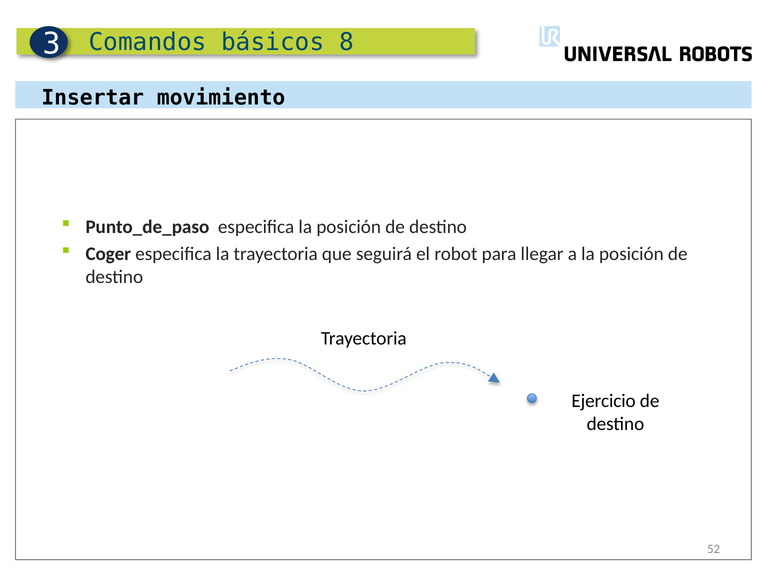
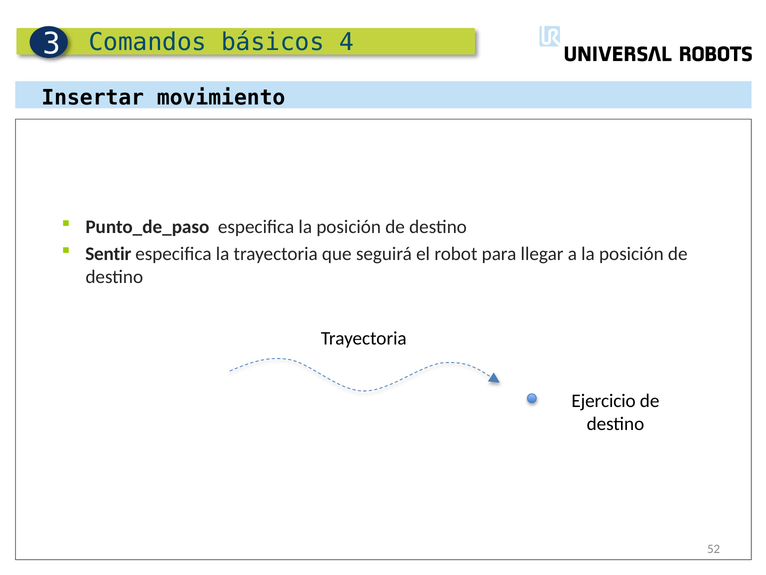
8: 8 -> 4 (346, 42)
Coger: Coger -> Sentir (108, 254)
